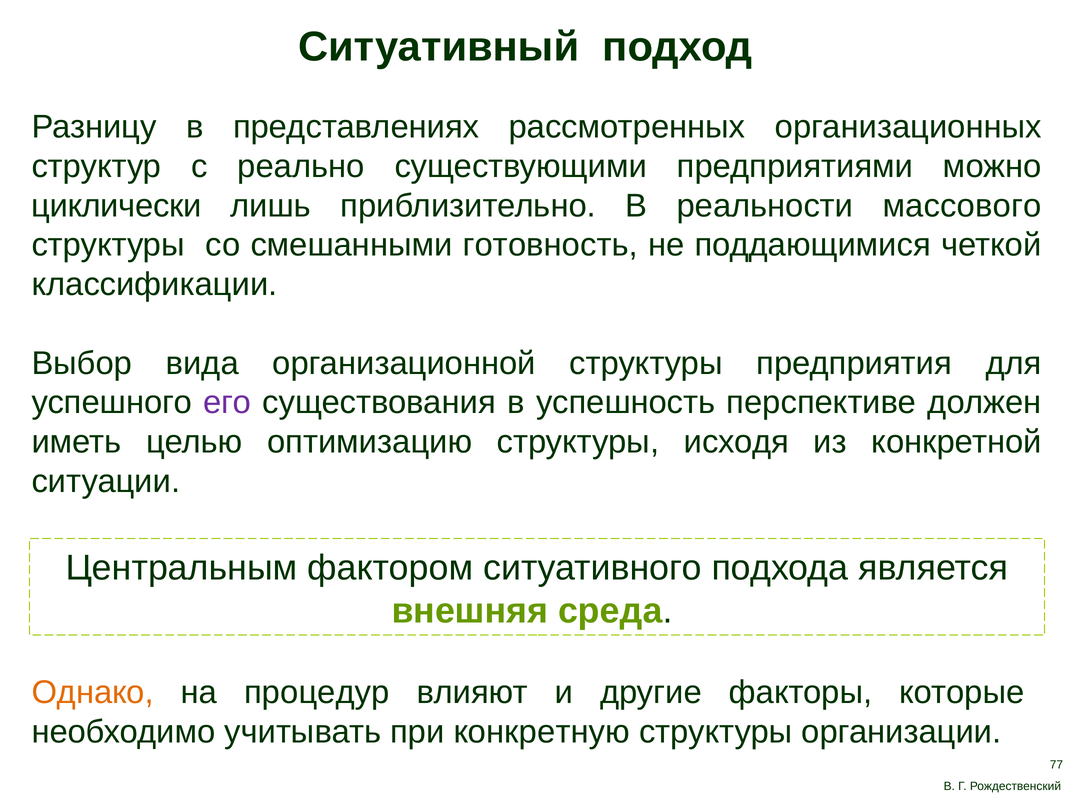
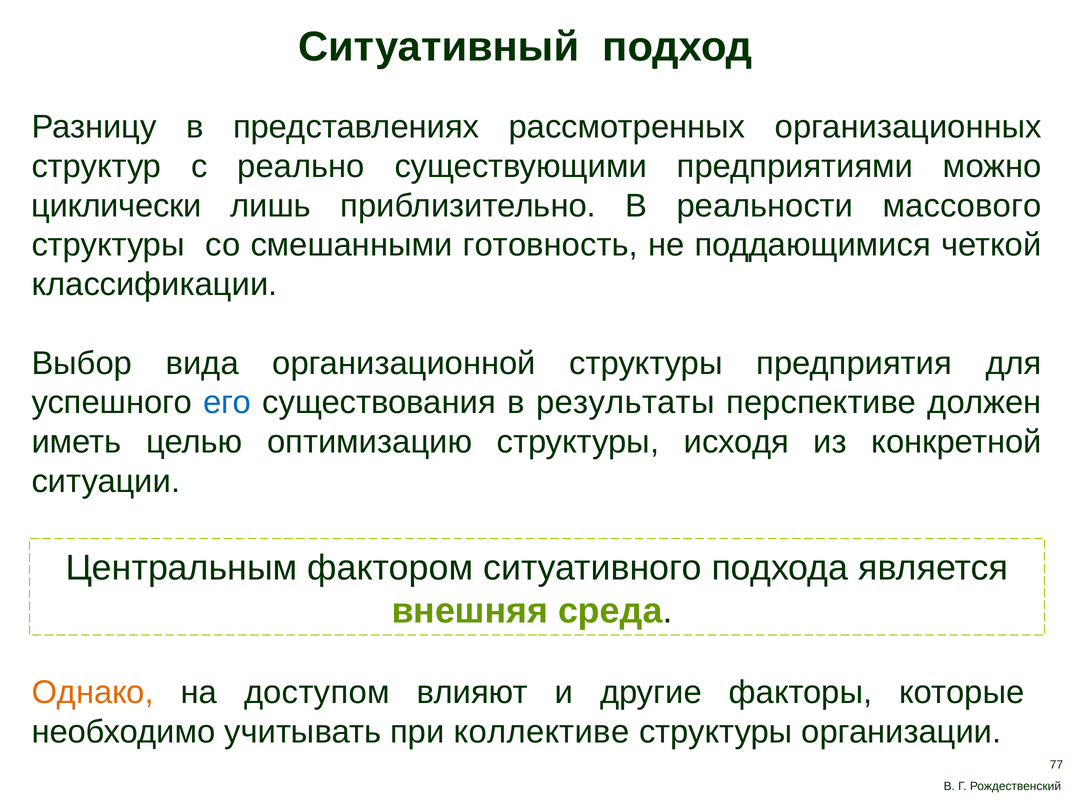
его colour: purple -> blue (227, 402)
успешность: успешность -> результаты (625, 402)
процедур: процедур -> доступом (317, 692)
конкретную: конкретную -> коллективе (542, 731)
